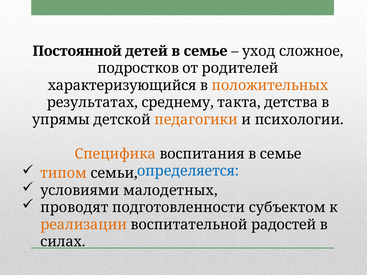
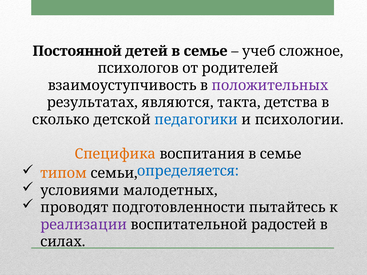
уход: уход -> учеб (259, 51)
подростков: подростков -> психологов (138, 68)
характеризующийся: характеризующийся -> взаимоуступчивость (122, 85)
положительных colour: orange -> purple (270, 85)
среднему: среднему -> являются (178, 103)
упрямы: упрямы -> сколько (61, 120)
педагогики colour: orange -> blue (196, 120)
субъектом: субъектом -> пытайтесь (287, 208)
реализации colour: orange -> purple (84, 225)
